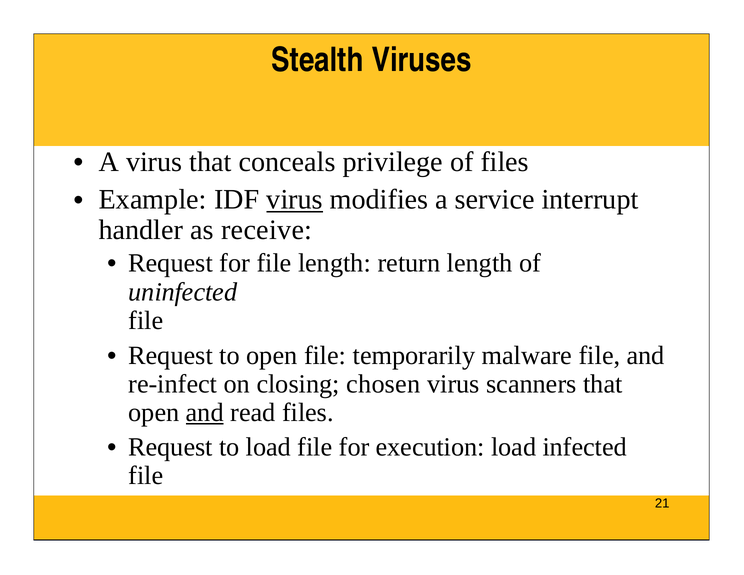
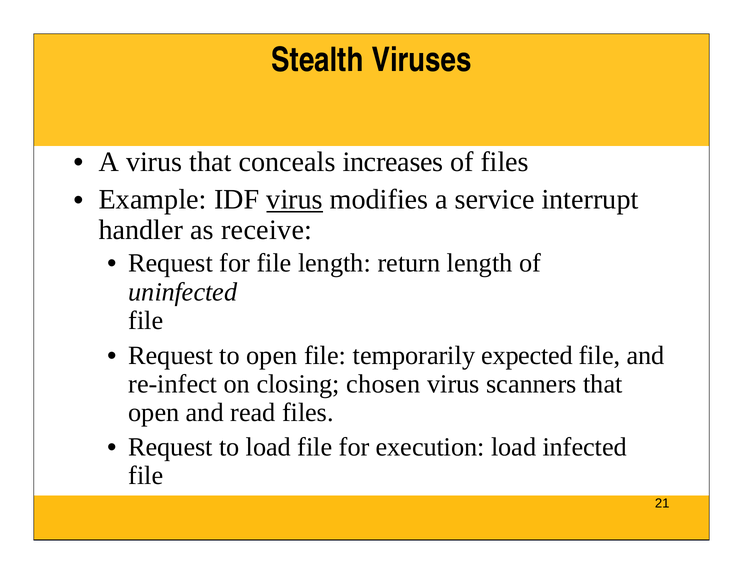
privilege: privilege -> increases (393, 162)
malware: malware -> expected (527, 356)
and underline: present -> none (205, 412)
